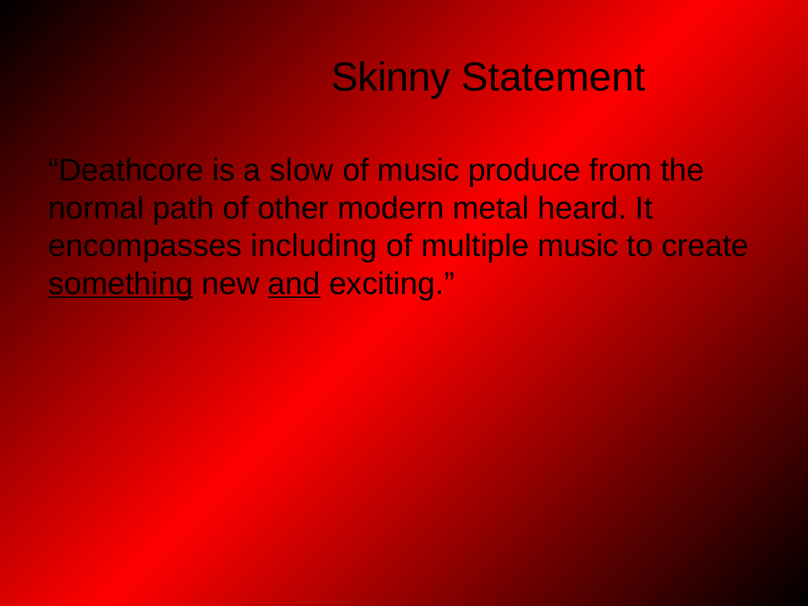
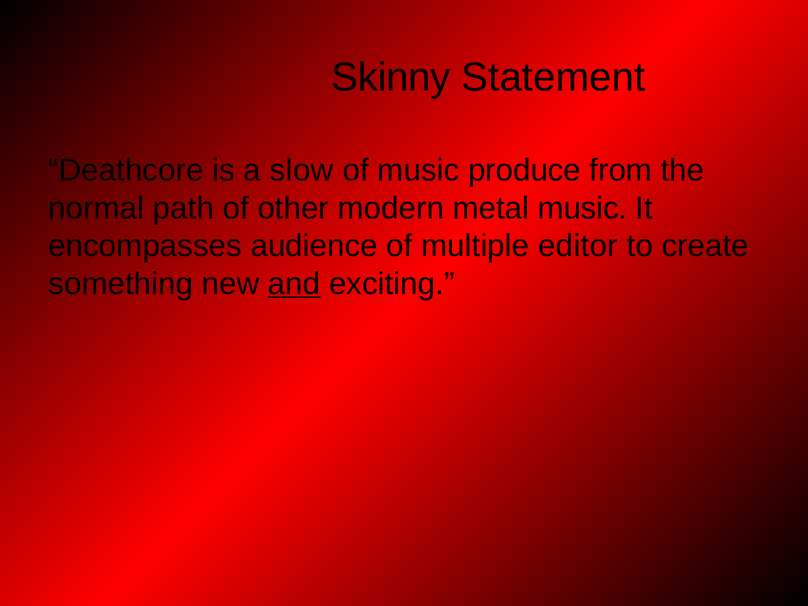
metal heard: heard -> music (583, 208)
including: including -> audience (314, 246)
multiple music: music -> editor (578, 246)
something underline: present -> none (121, 284)
